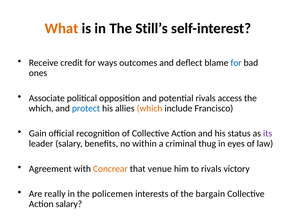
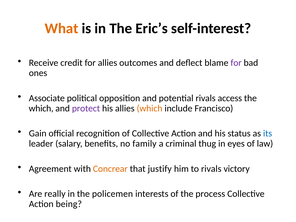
Still’s: Still’s -> Eric’s (152, 28)
for ways: ways -> allies (107, 63)
for colour: blue -> purple (236, 63)
protect colour: blue -> purple (86, 108)
its colour: purple -> blue (268, 133)
within: within -> family (144, 144)
venue: venue -> justify (160, 169)
bargain: bargain -> process (210, 194)
Action salary: salary -> being (69, 204)
